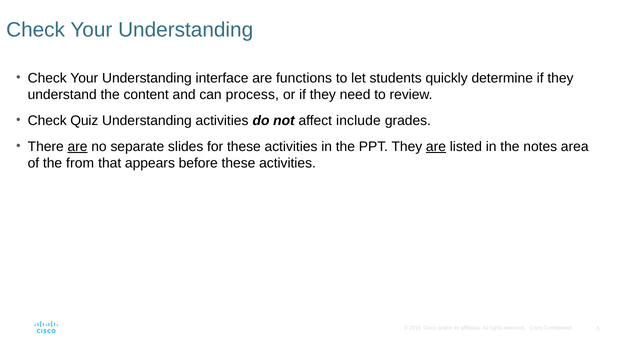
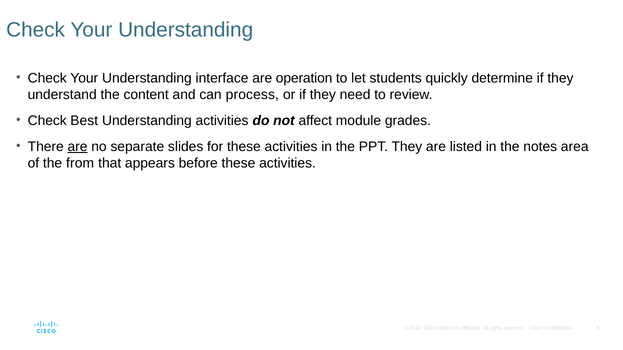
functions: functions -> operation (304, 78)
Quiz: Quiz -> Best (84, 121)
include: include -> module (358, 121)
are underline: present -> none (436, 147)
